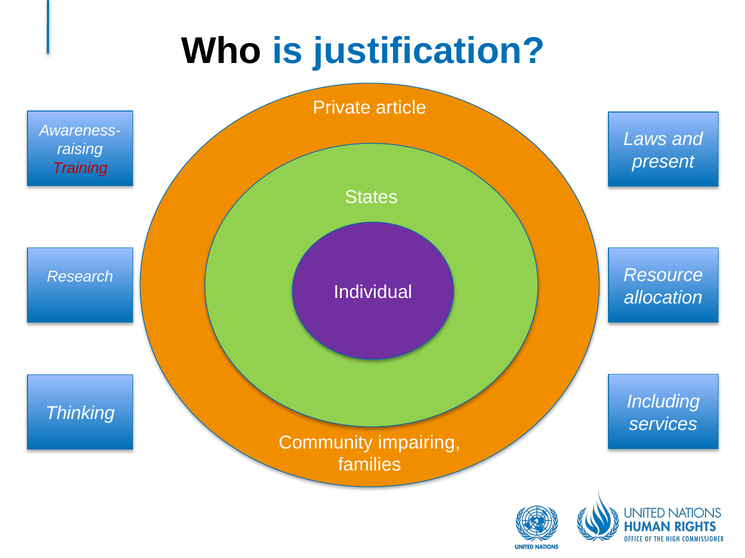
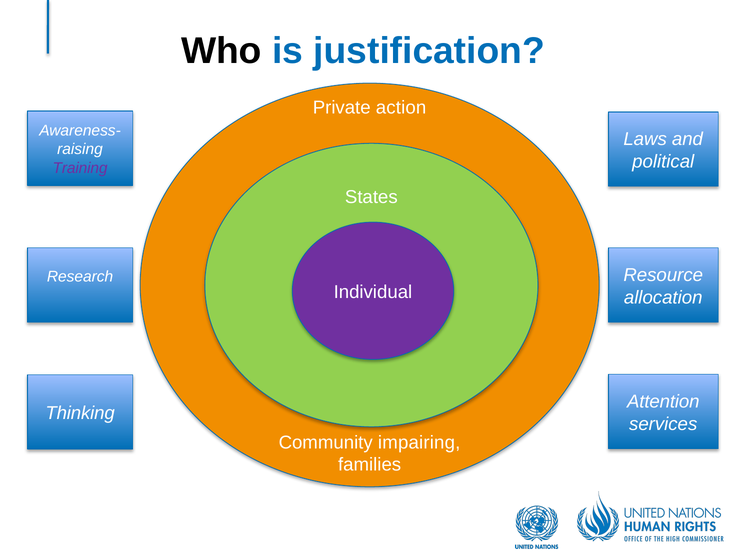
article: article -> action (401, 108)
present: present -> political (663, 162)
Training colour: red -> purple (80, 168)
Including: Including -> Attention (663, 402)
